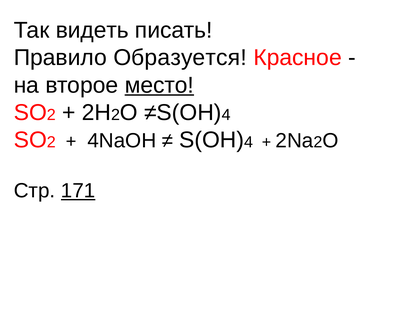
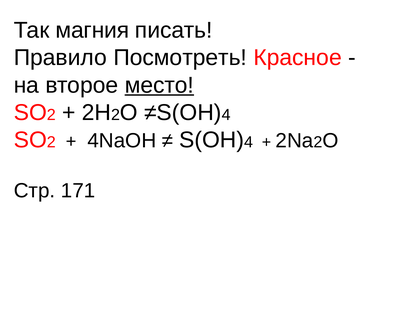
видеть: видеть -> магния (92, 30)
Образуется: Образуется -> Посмотреть (180, 58)
171 underline: present -> none (78, 191)
